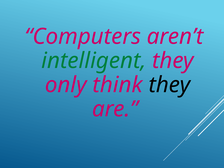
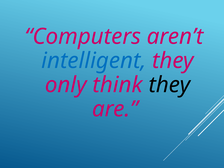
intelligent colour: green -> blue (94, 61)
